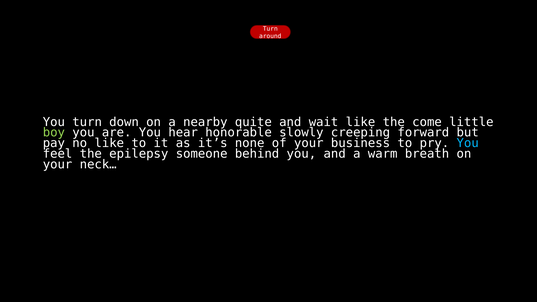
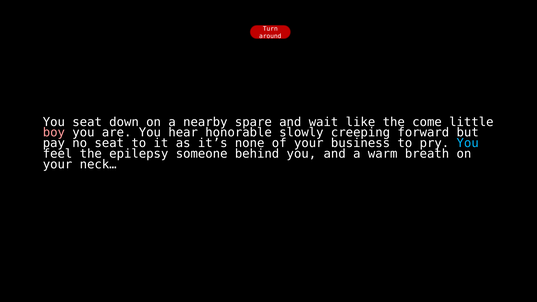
You turn: turn -> seat (87, 122)
quite: quite -> spare (253, 122)
boy colour: light green -> pink (54, 133)
no like: like -> seat (109, 143)
